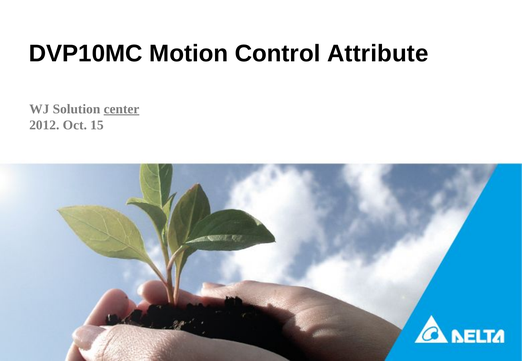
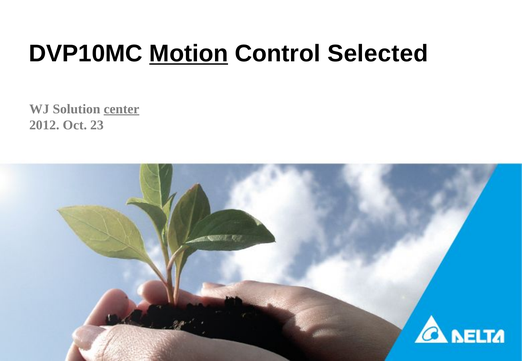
Motion underline: none -> present (189, 54)
Attribute: Attribute -> Selected (378, 54)
15: 15 -> 23 (97, 125)
